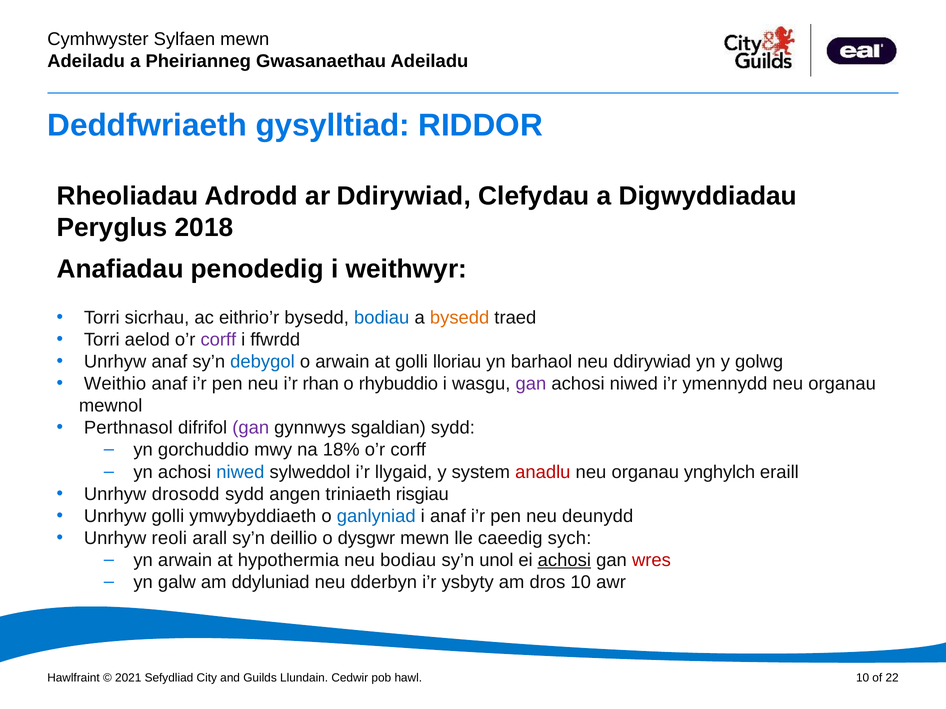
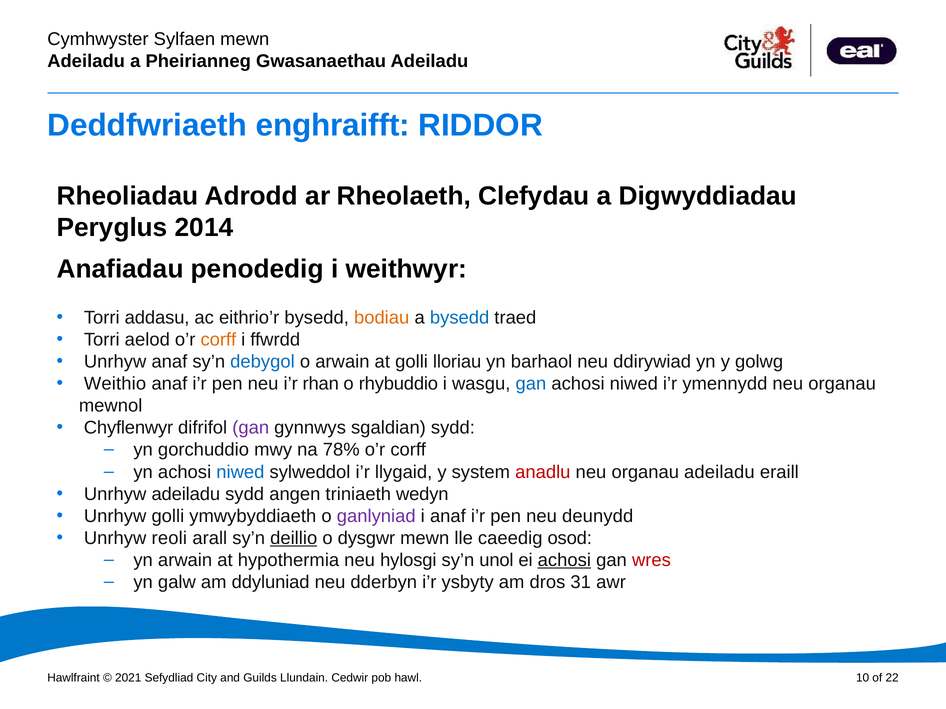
gysylltiad: gysylltiad -> enghraifft (333, 125)
ar Ddirywiad: Ddirywiad -> Rheolaeth (404, 196)
2018: 2018 -> 2014 (204, 228)
sicrhau: sicrhau -> addasu (157, 318)
bodiau colour: blue -> orange (382, 318)
bysedd colour: orange -> blue (460, 318)
corff colour: purple -> orange (218, 340)
gan colour: purple -> blue (531, 384)
Perthnasol: Perthnasol -> Chyflenwyr (129, 428)
18%: 18% -> 78% (341, 450)
organau ynghylch: ynghylch -> adeiladu (719, 472)
Unrhyw drosodd: drosodd -> adeiladu (186, 494)
risgiau: risgiau -> wedyn (422, 494)
ganlyniad colour: blue -> purple (376, 516)
deillio underline: none -> present (294, 539)
sych: sych -> osod (570, 539)
neu bodiau: bodiau -> hylosgi (408, 561)
dros 10: 10 -> 31 (581, 583)
